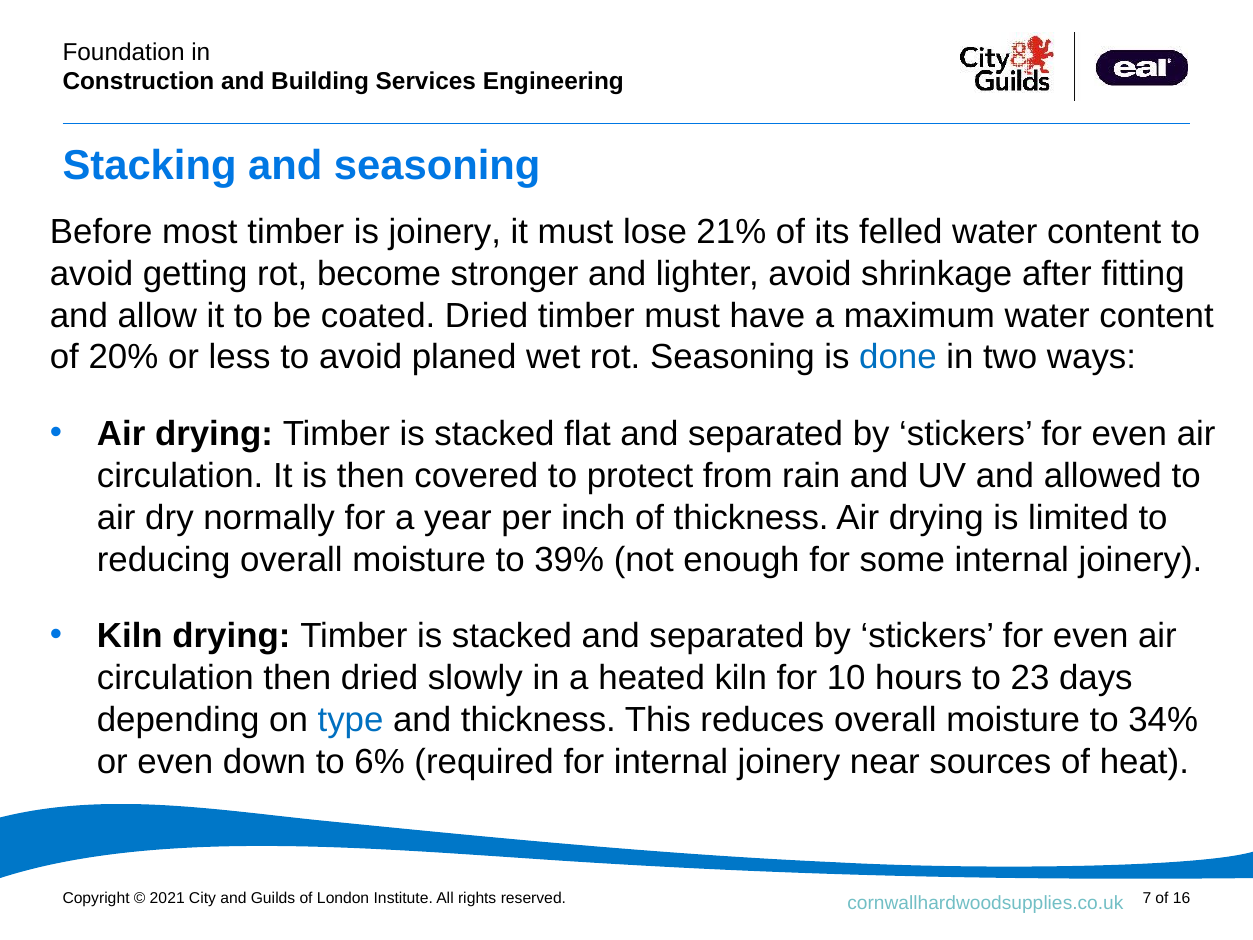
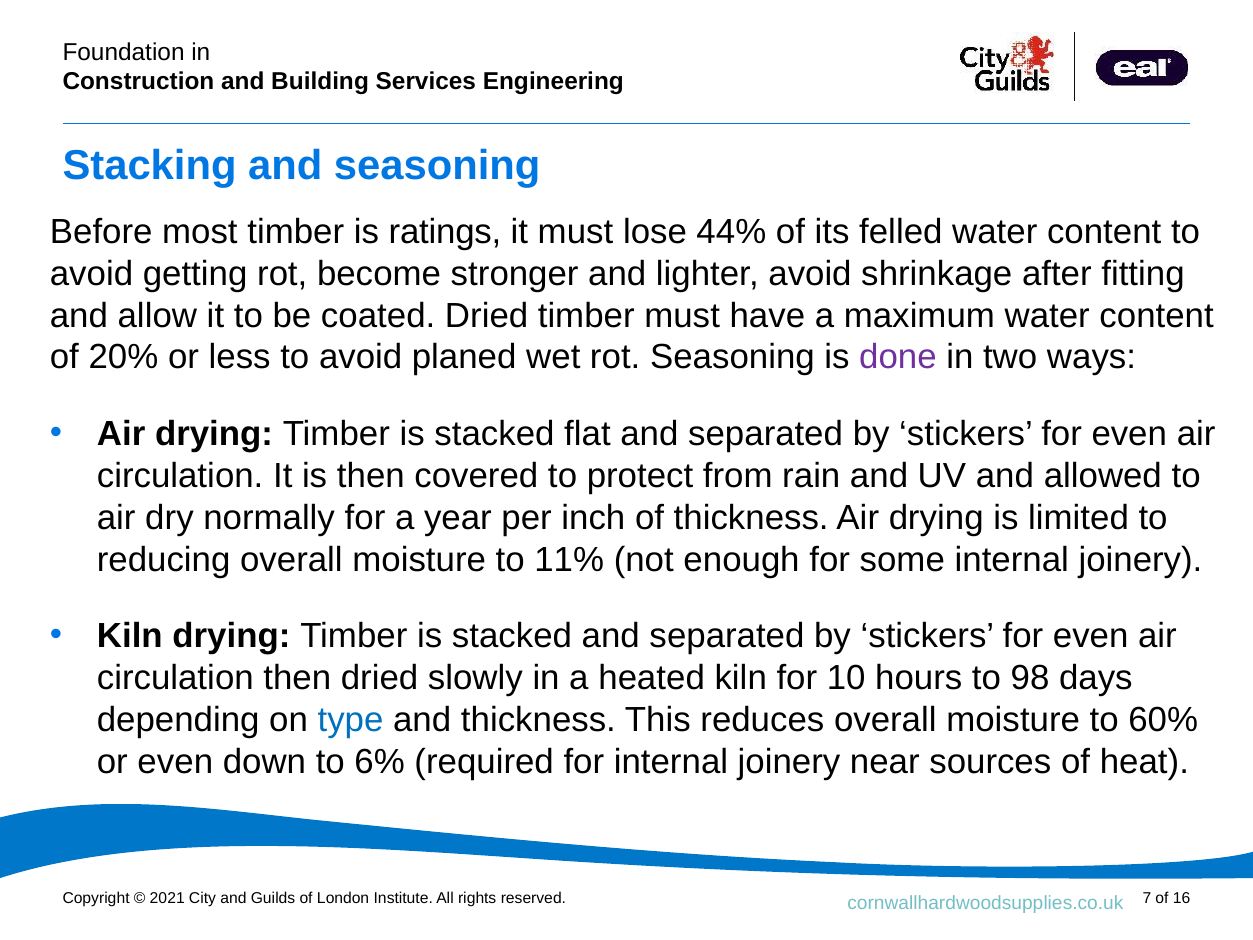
is joinery: joinery -> ratings (445, 232)
21%: 21% -> 44% (731, 232)
done colour: blue -> purple (898, 357)
39%: 39% -> 11% (569, 559)
23: 23 -> 98 (1030, 678)
34%: 34% -> 60% (1163, 720)
